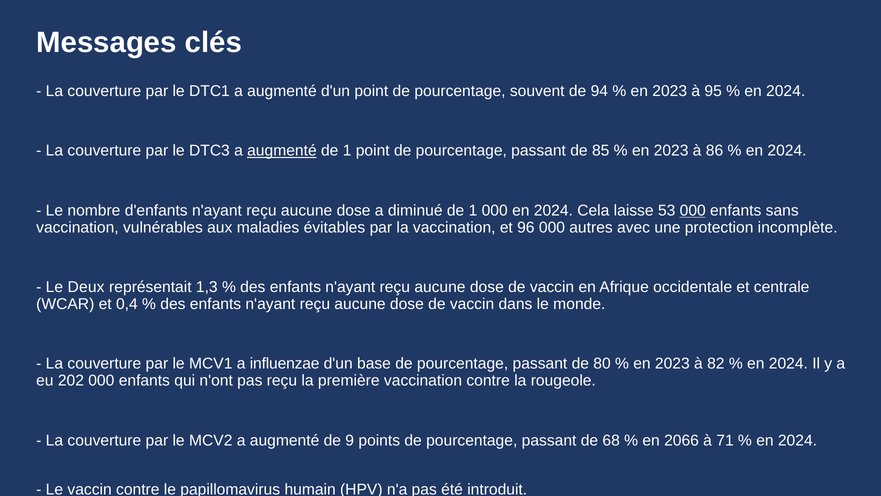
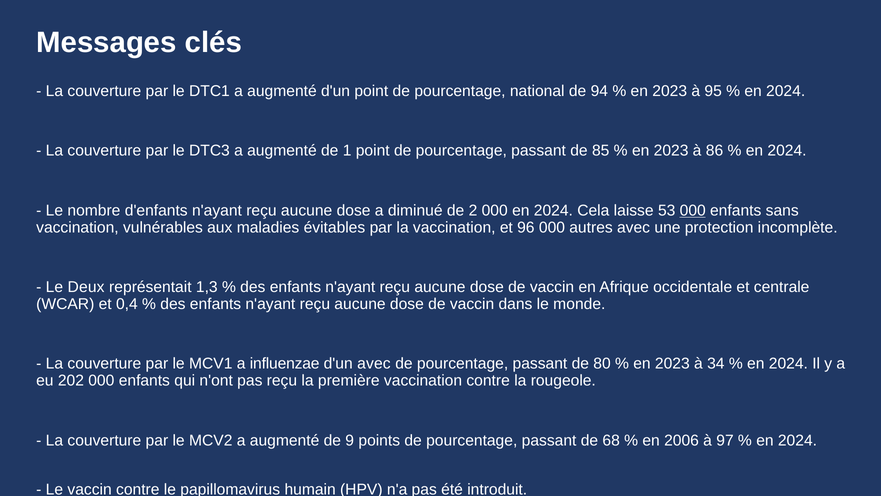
souvent: souvent -> national (537, 91)
augmenté underline: present -> none (282, 151)
diminué de 1: 1 -> 2 (473, 210)
d'un base: base -> avec (374, 363)
82: 82 -> 34 (716, 363)
2066: 2066 -> 2006 (682, 440)
71: 71 -> 97 (725, 440)
